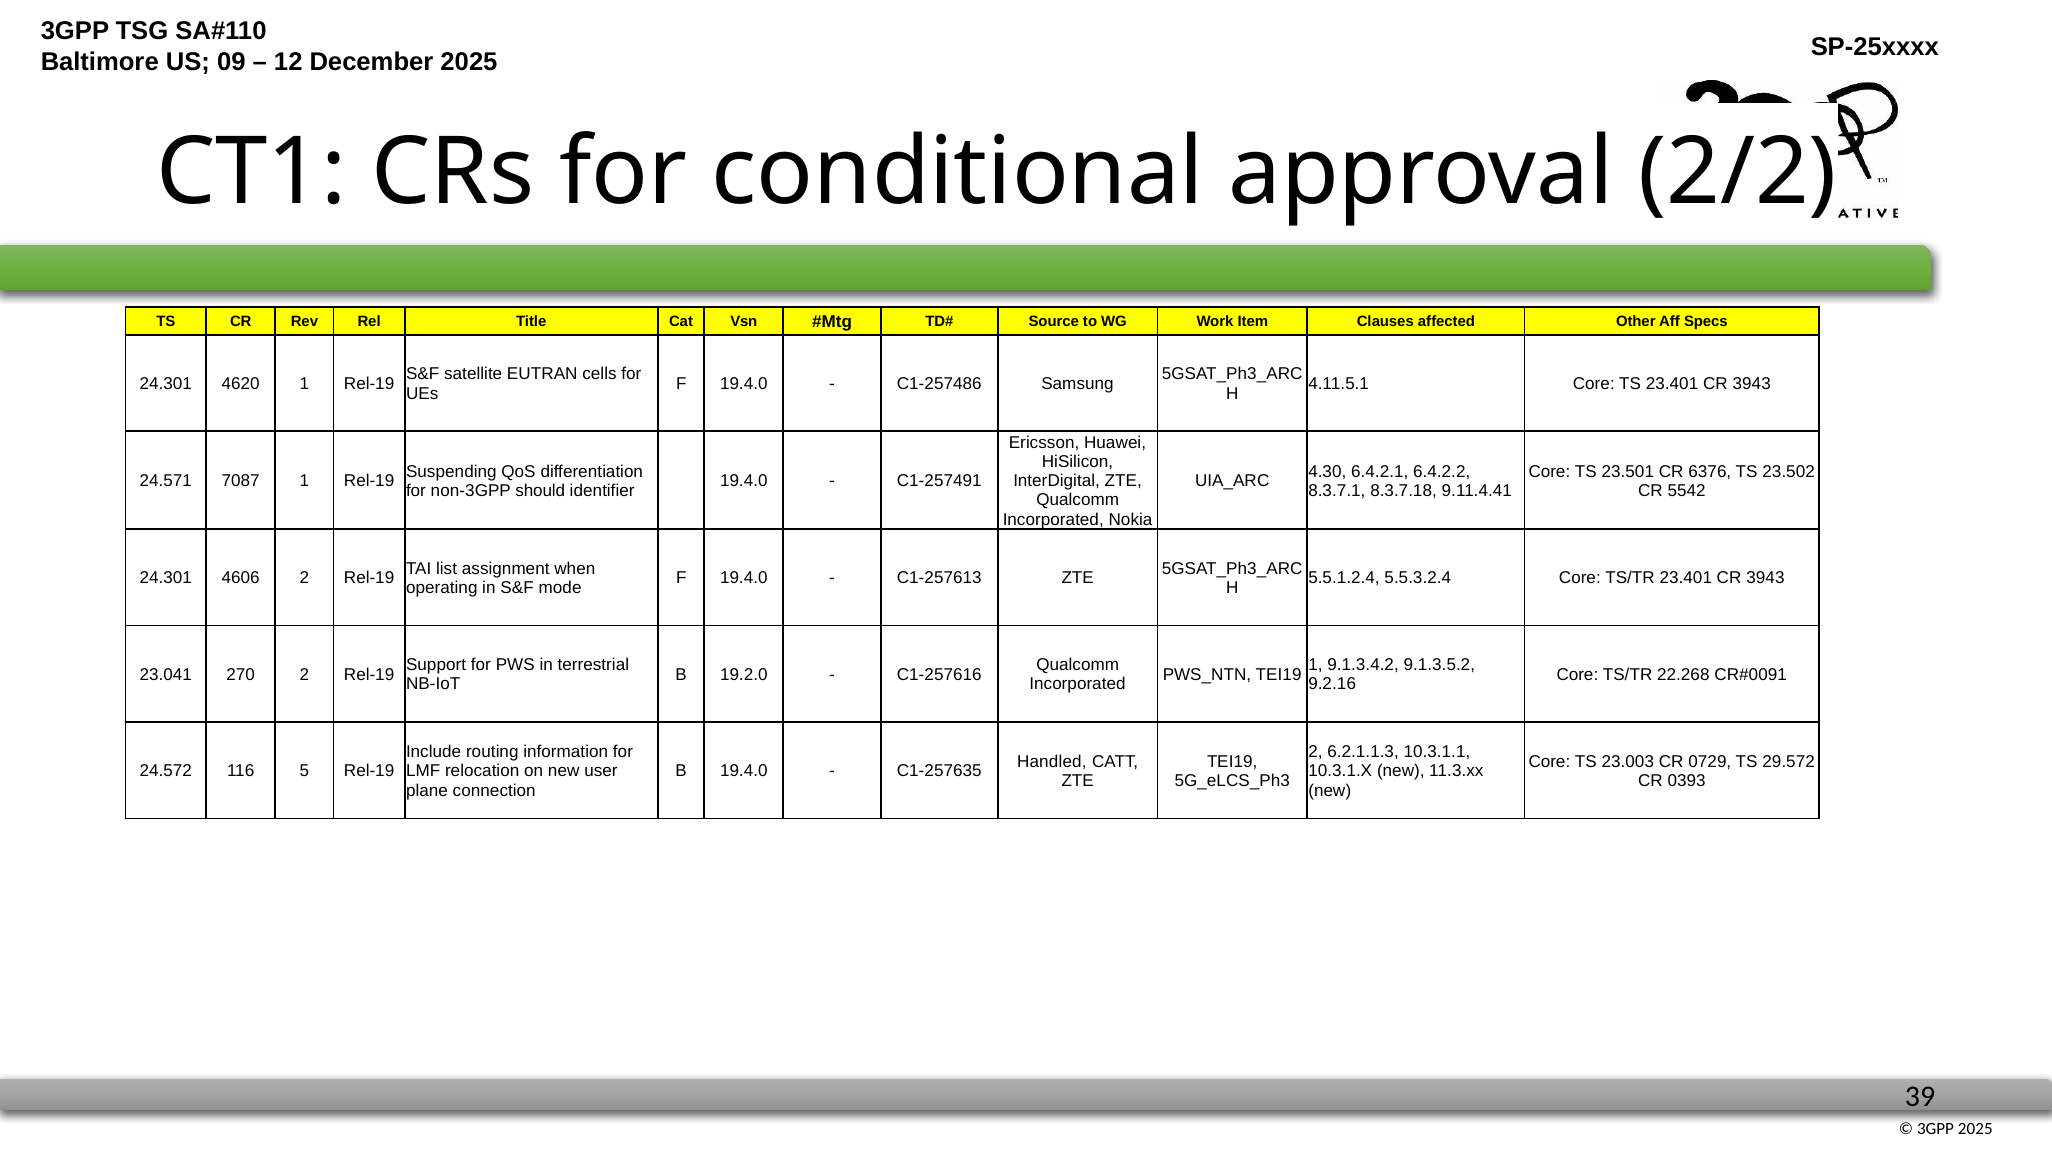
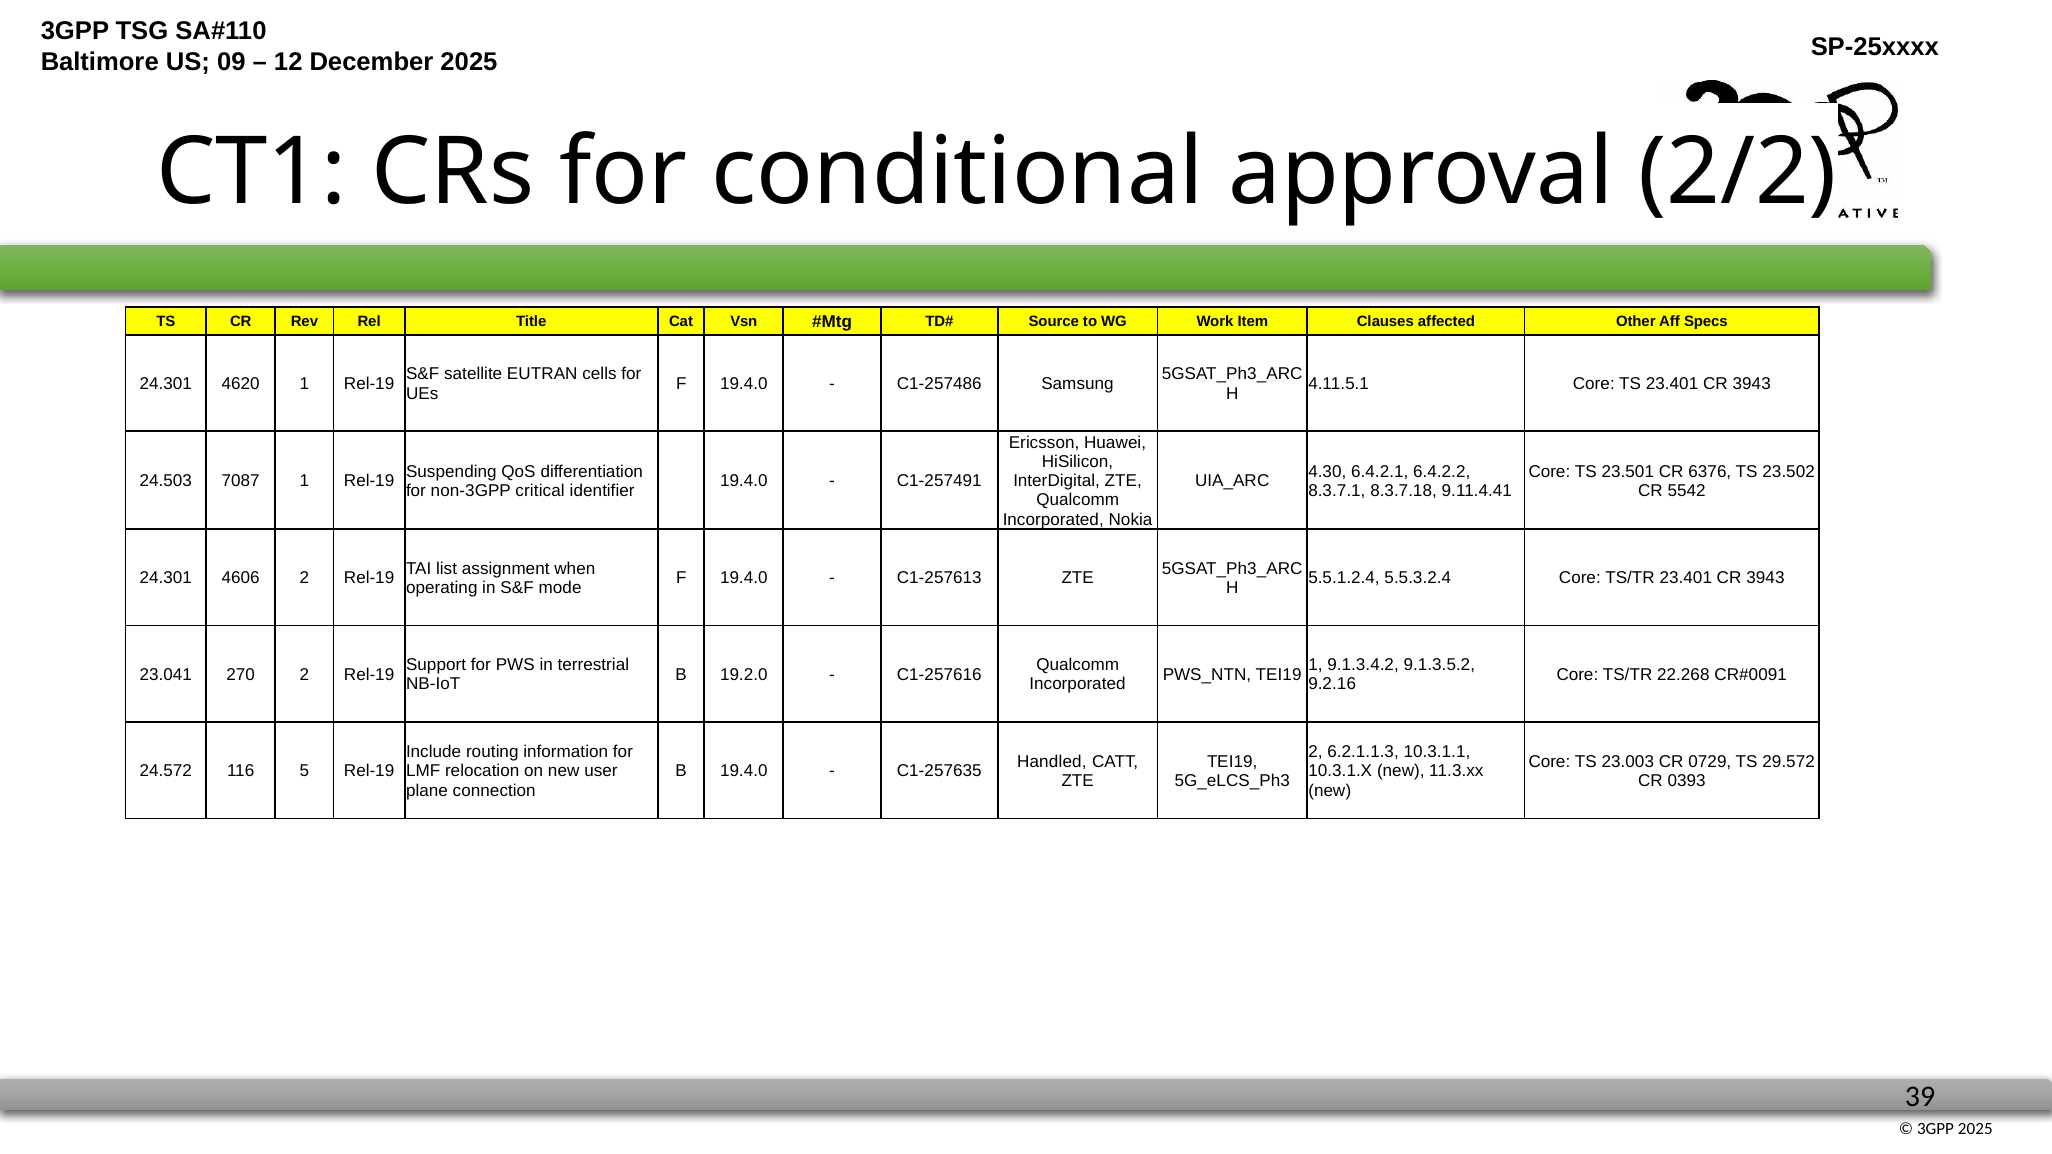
24.571: 24.571 -> 24.503 (166, 481)
should: should -> critical (540, 491)
